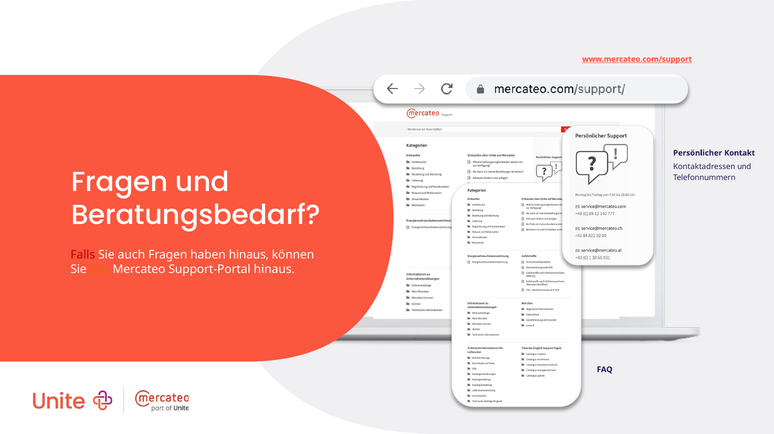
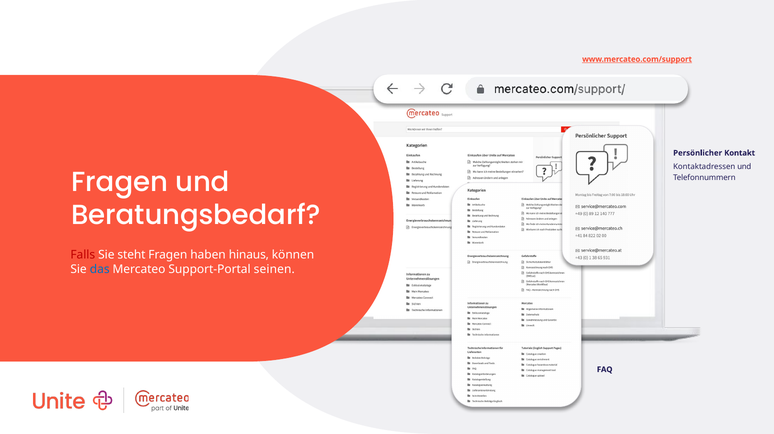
auch: auch -> steht (132, 255)
das colour: orange -> blue (100, 269)
Support-Portal hinaus: hinaus -> seinen (274, 269)
